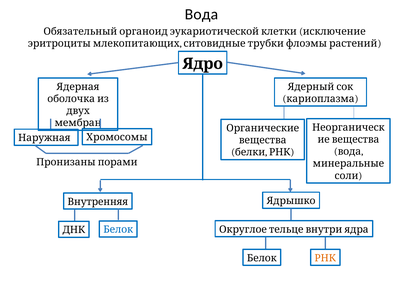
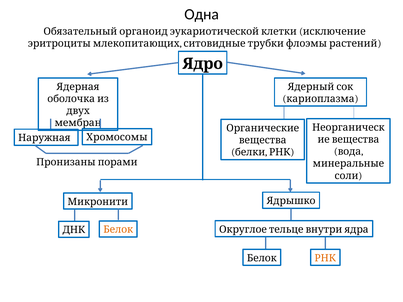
Вода: Вода -> Одна (202, 14)
Внутренняя: Внутренняя -> Микронити (98, 202)
Белок colour: blue -> orange (118, 230)
